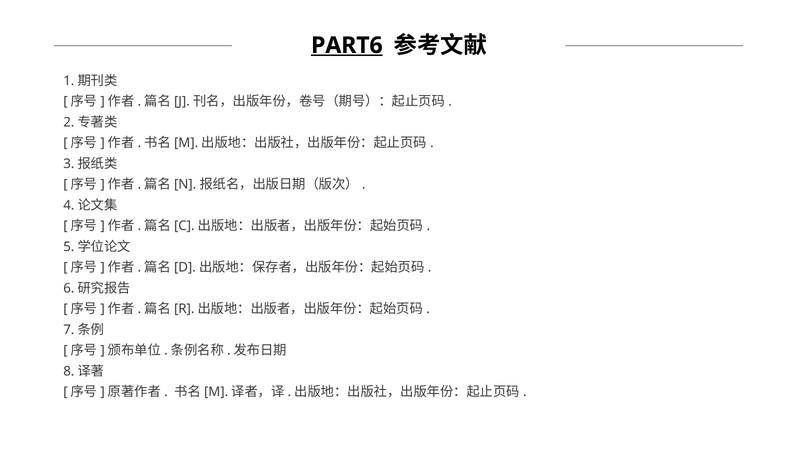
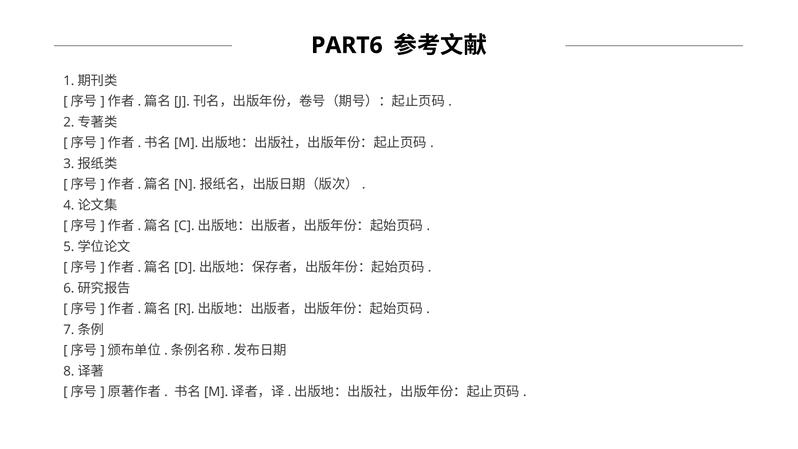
PART6 underline: present -> none (347, 45)
